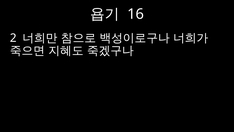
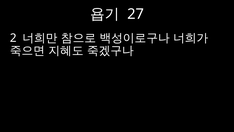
16: 16 -> 27 (136, 14)
